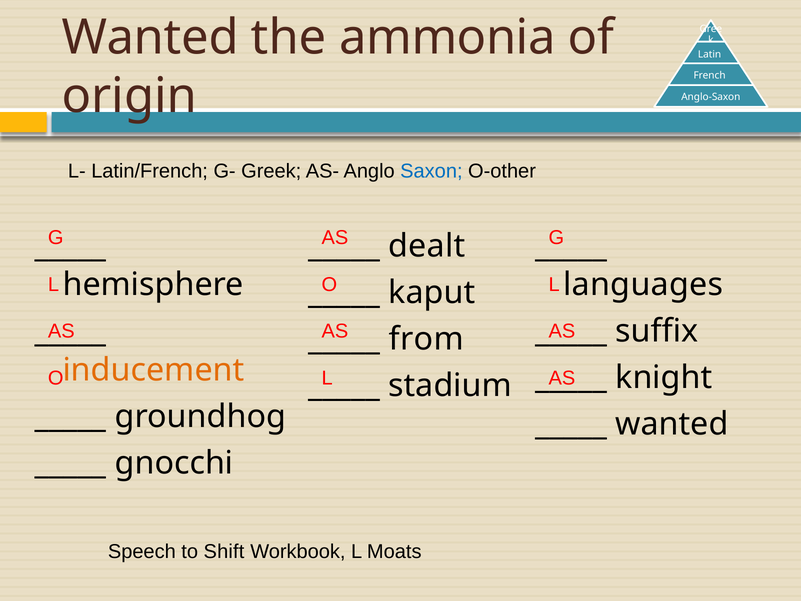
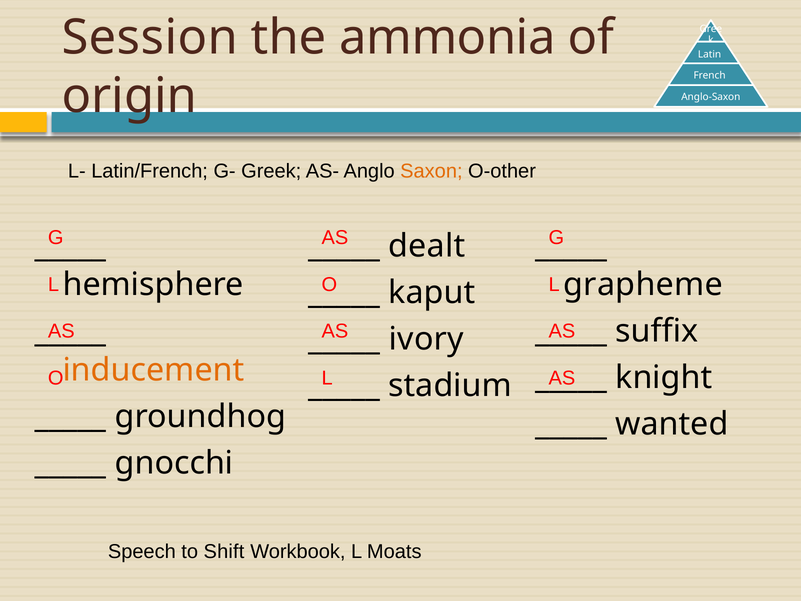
Wanted: Wanted -> Session (150, 37)
Saxon colour: blue -> orange (431, 171)
languages: languages -> grapheme (643, 285)
from: from -> ivory (426, 339)
